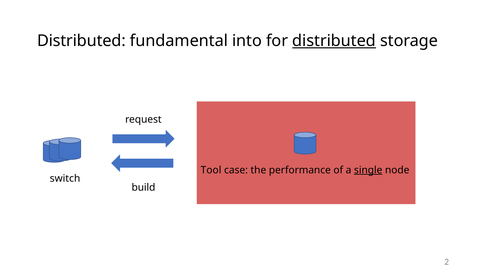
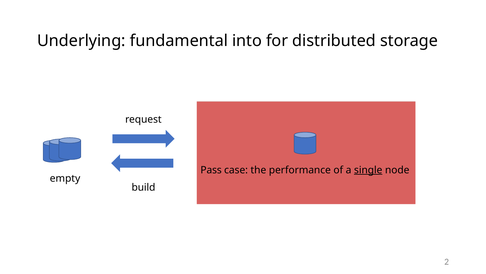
Distributed: Distributed -> Underlying (81, 41)
distributed underline: present -> none (334, 41)
Tool: Tool -> Pass (211, 170)
switch: switch -> empty (65, 178)
